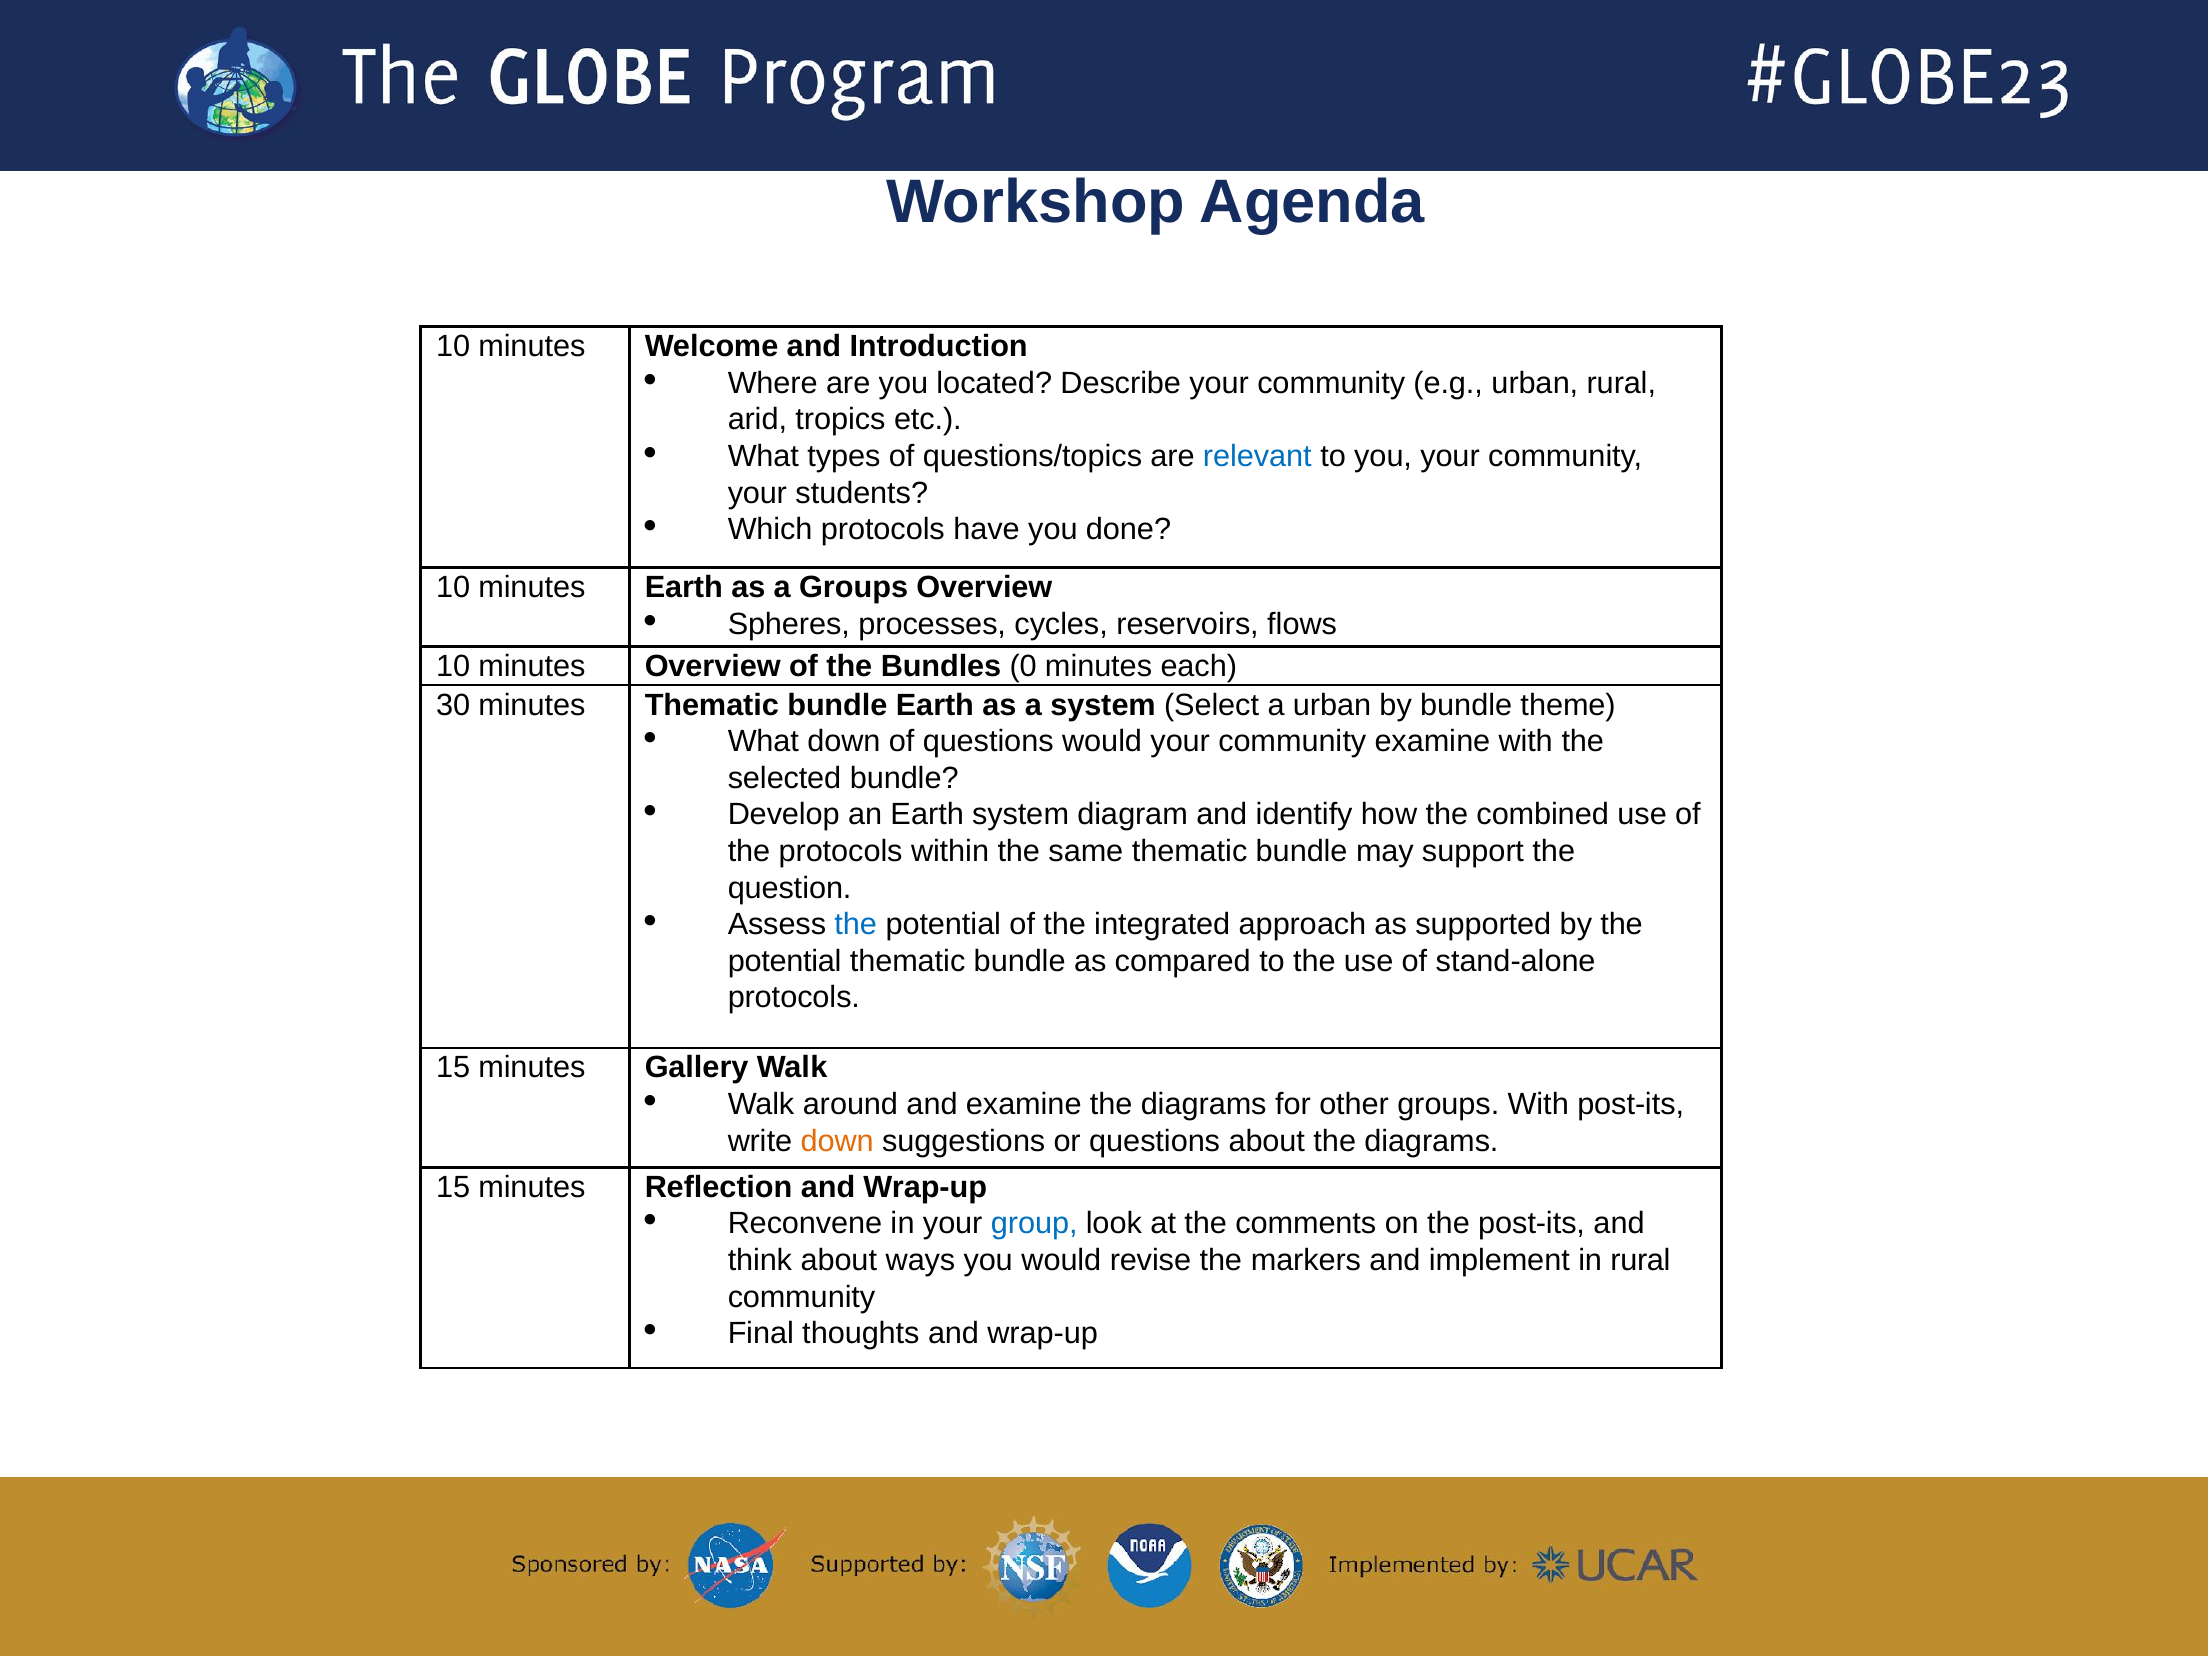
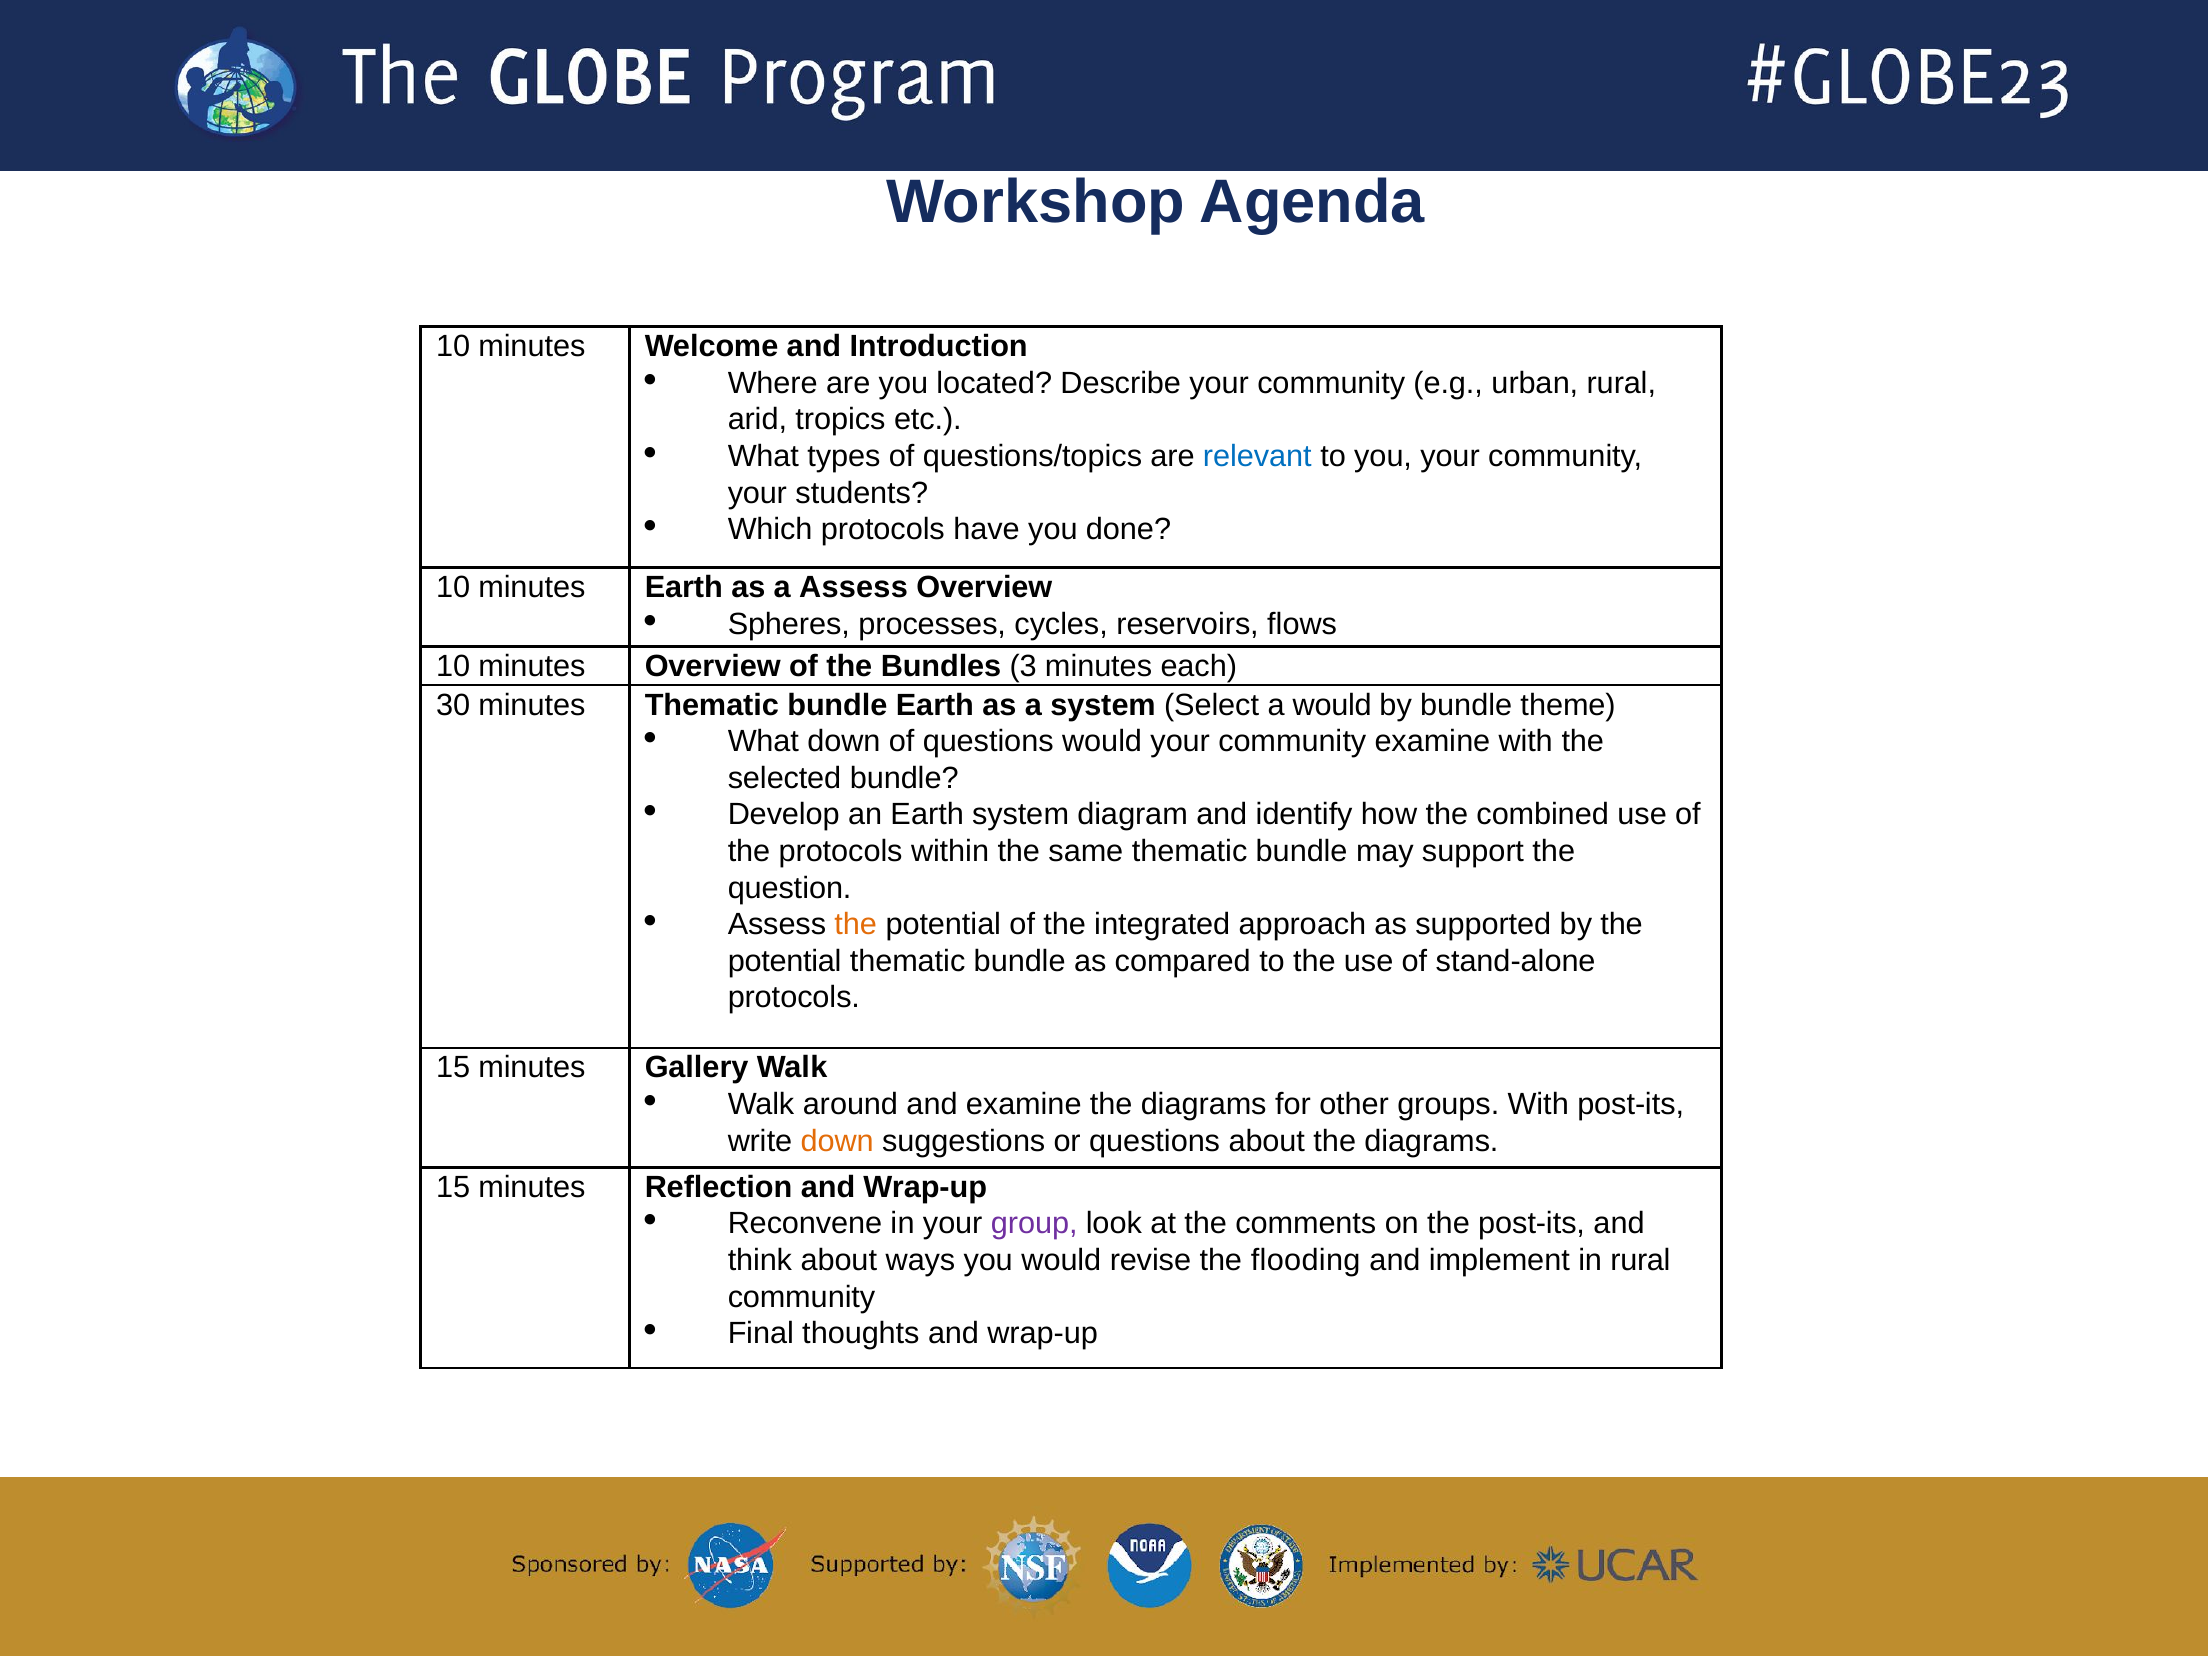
a Groups: Groups -> Assess (853, 588)
0: 0 -> 3 (1023, 667)
a urban: urban -> would (1332, 705)
the colour: blue -> orange (856, 925)
group colour: blue -> purple (1034, 1224)
markers: markers -> flooding (1306, 1260)
